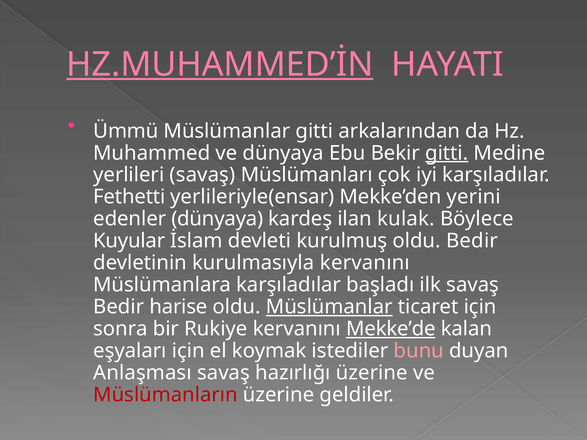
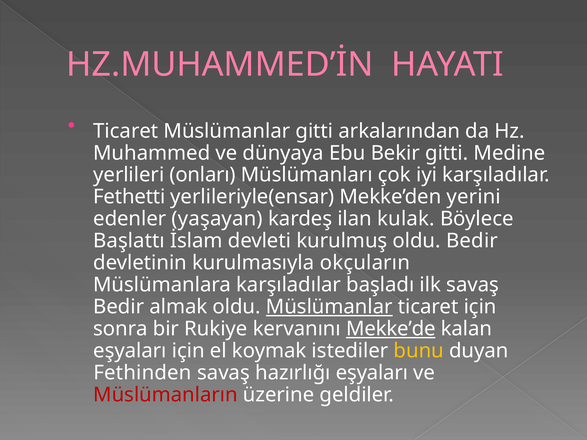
HZ.MUHAMMED’İN underline: present -> none (220, 64)
Ümmü: Ümmü -> Ticaret (126, 131)
gitti underline: present -> none (447, 153)
yerlileri savaş: savaş -> onları (203, 175)
edenler dünyaya: dünyaya -> yaşayan (217, 219)
Kuyular: Kuyular -> Başlattı (129, 241)
kurulmasıyla kervanını: kervanını -> okçuların (365, 263)
harise: harise -> almak (178, 307)
bunu colour: pink -> yellow (419, 351)
Anlaşması: Anlaşması -> Fethinden (142, 373)
hazırlığı üzerine: üzerine -> eşyaları (372, 373)
